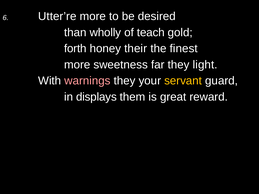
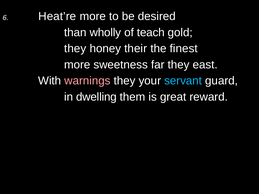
Utter’re: Utter’re -> Heat’re (57, 16)
forth: forth -> they (75, 49)
light: light -> east (205, 65)
servant colour: yellow -> light blue (183, 81)
displays: displays -> dwelling (96, 97)
